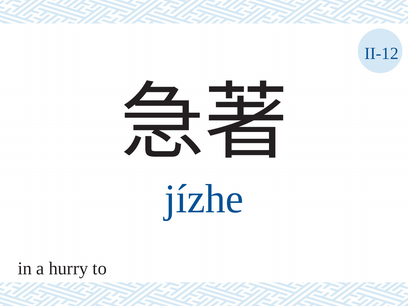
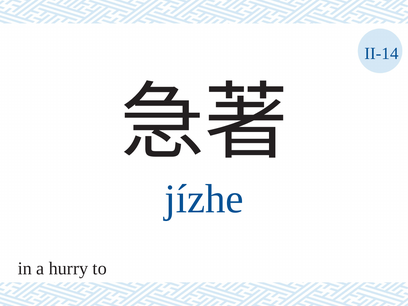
II-12: II-12 -> II-14 (382, 53)
